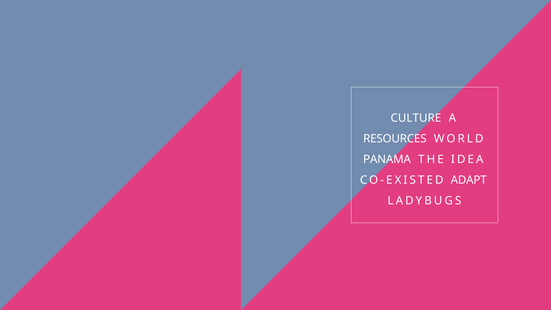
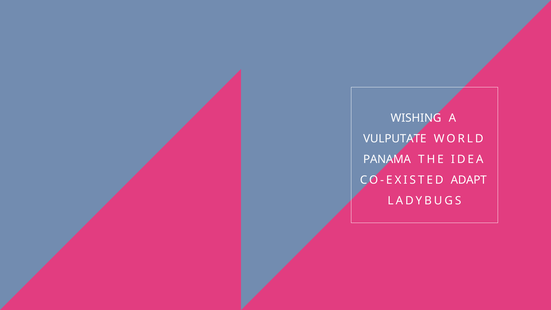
CULTURE: CULTURE -> WISHING (416, 118)
RESOURCES: RESOURCES -> VULPUTATE (395, 139)
